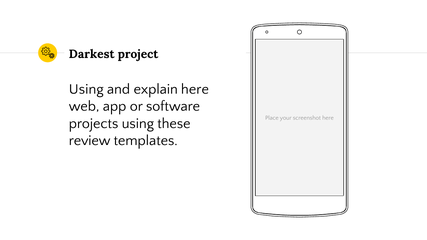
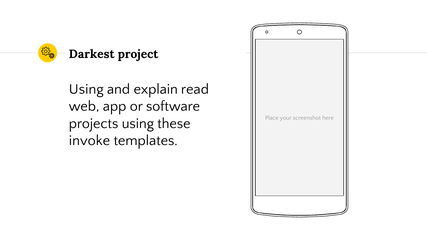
explain here: here -> read (195, 89)
review: review -> invoke (89, 141)
